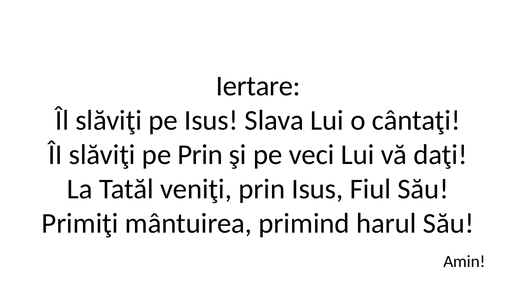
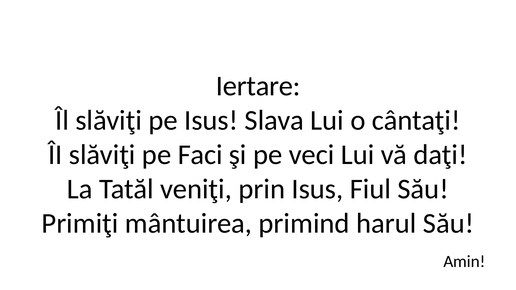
pe Prin: Prin -> Faci (200, 155)
